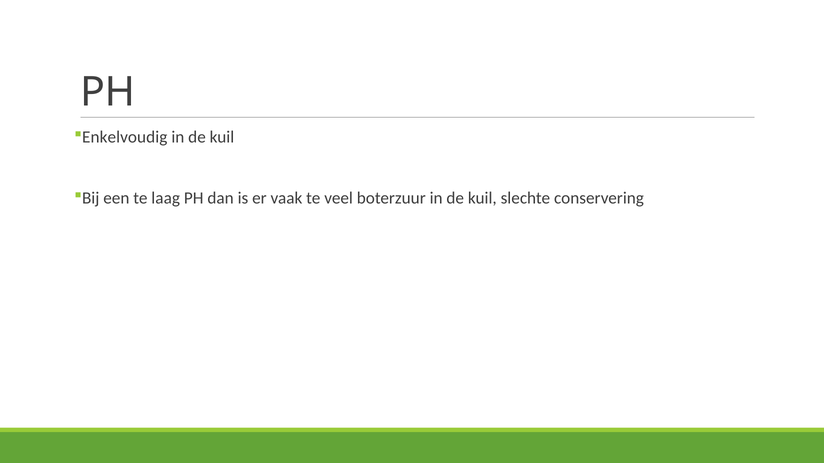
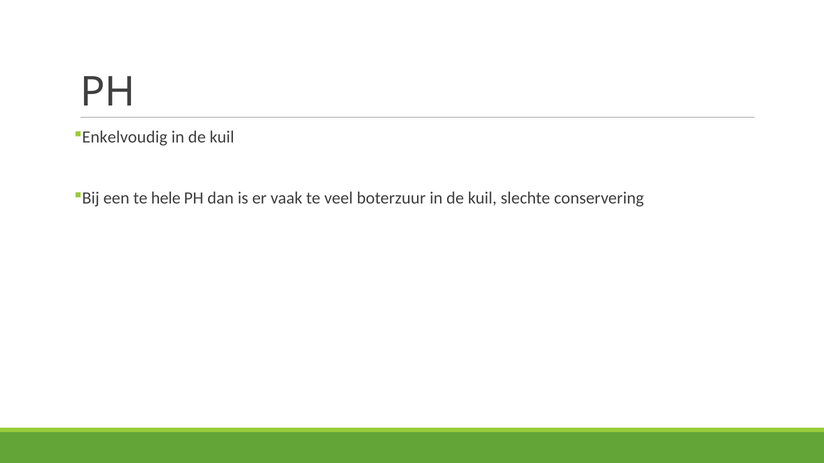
laag: laag -> hele (166, 198)
